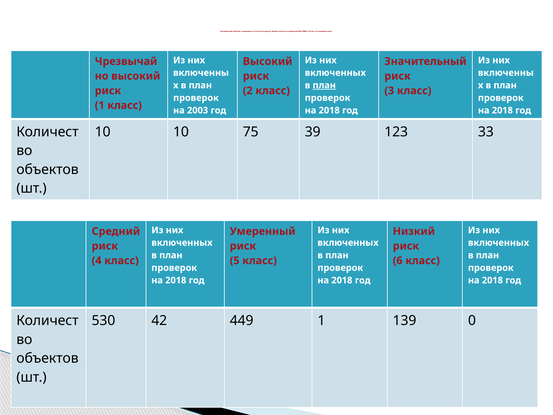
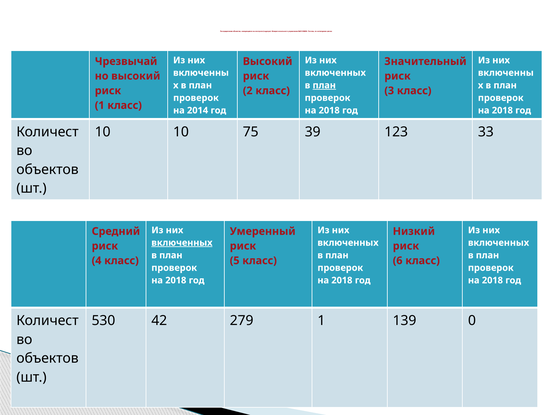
2003: 2003 -> 2014 (198, 110)
включенных underline: none -> present (182, 243)
449: 449 -> 279 (242, 320)
